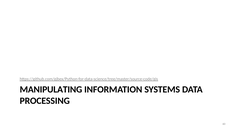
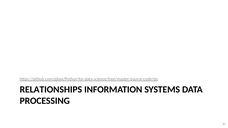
MANIPULATING: MANIPULATING -> RELATIONSHIPS (51, 90)
